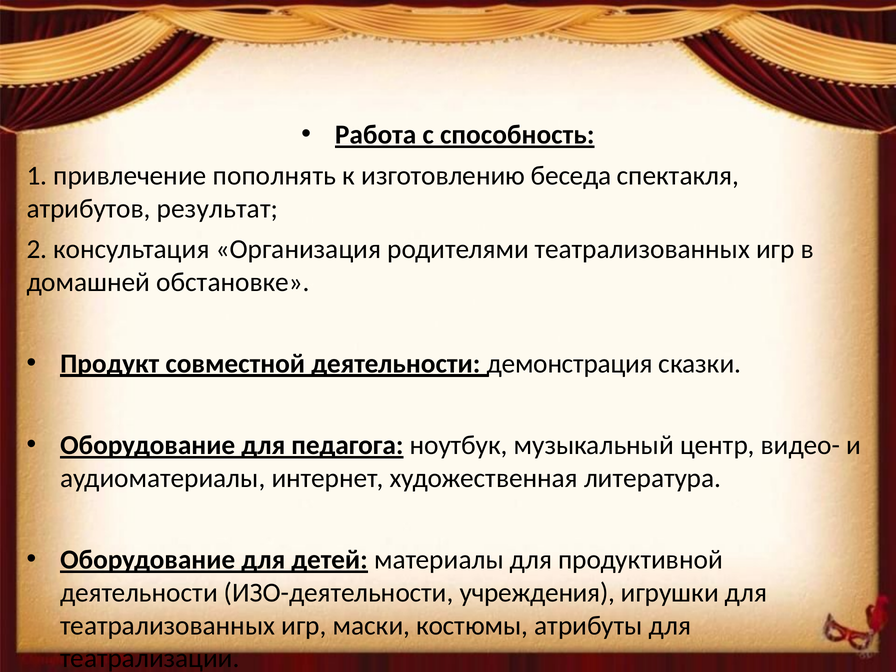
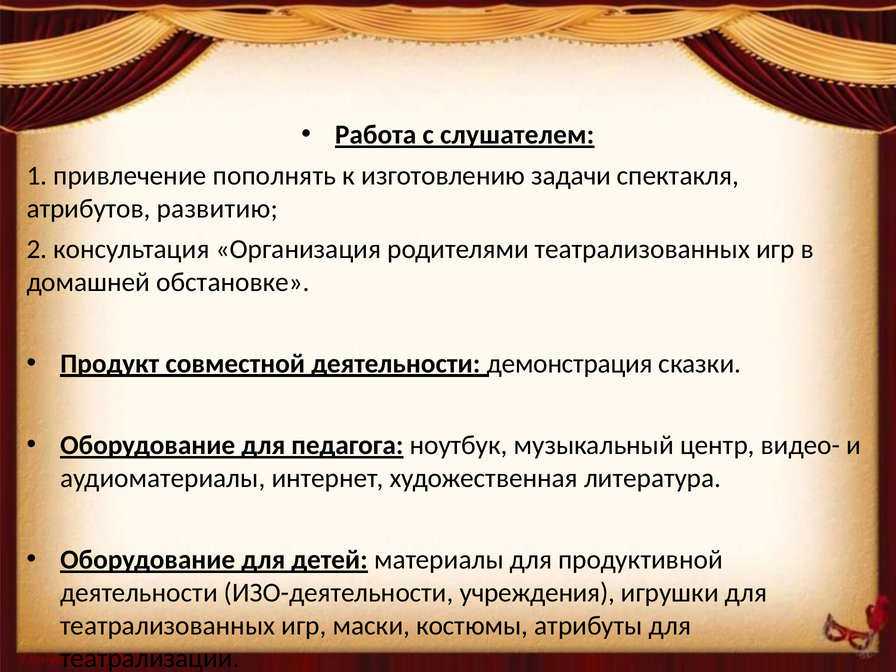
способность: способность -> слушателем (517, 135)
беседа: беседа -> задачи (571, 176)
результат: результат -> развитию (217, 208)
